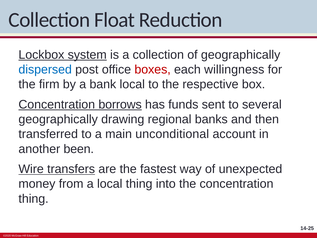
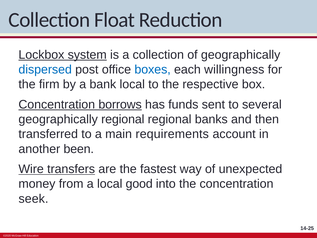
boxes colour: red -> blue (153, 70)
geographically drawing: drawing -> regional (123, 119)
unconditional: unconditional -> requirements (172, 134)
local thing: thing -> good (139, 184)
thing: thing -> seek (33, 199)
